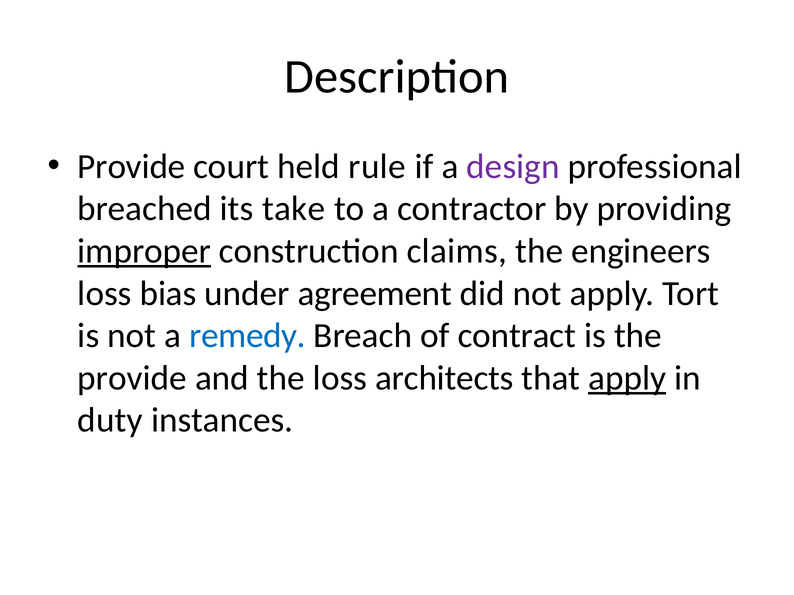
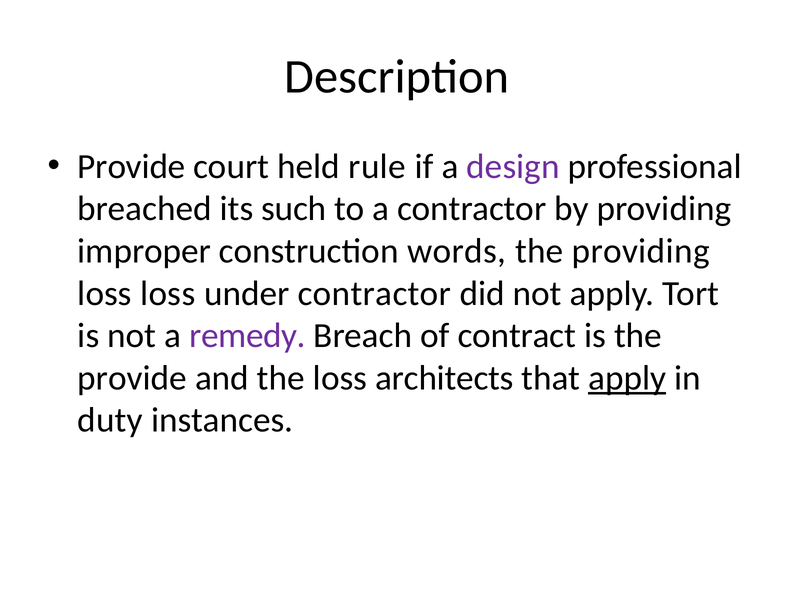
take: take -> such (294, 209)
improper underline: present -> none (144, 251)
claims: claims -> words (457, 251)
the engineers: engineers -> providing (641, 251)
loss bias: bias -> loss (168, 294)
under agreement: agreement -> contractor (374, 294)
remedy colour: blue -> purple (247, 336)
